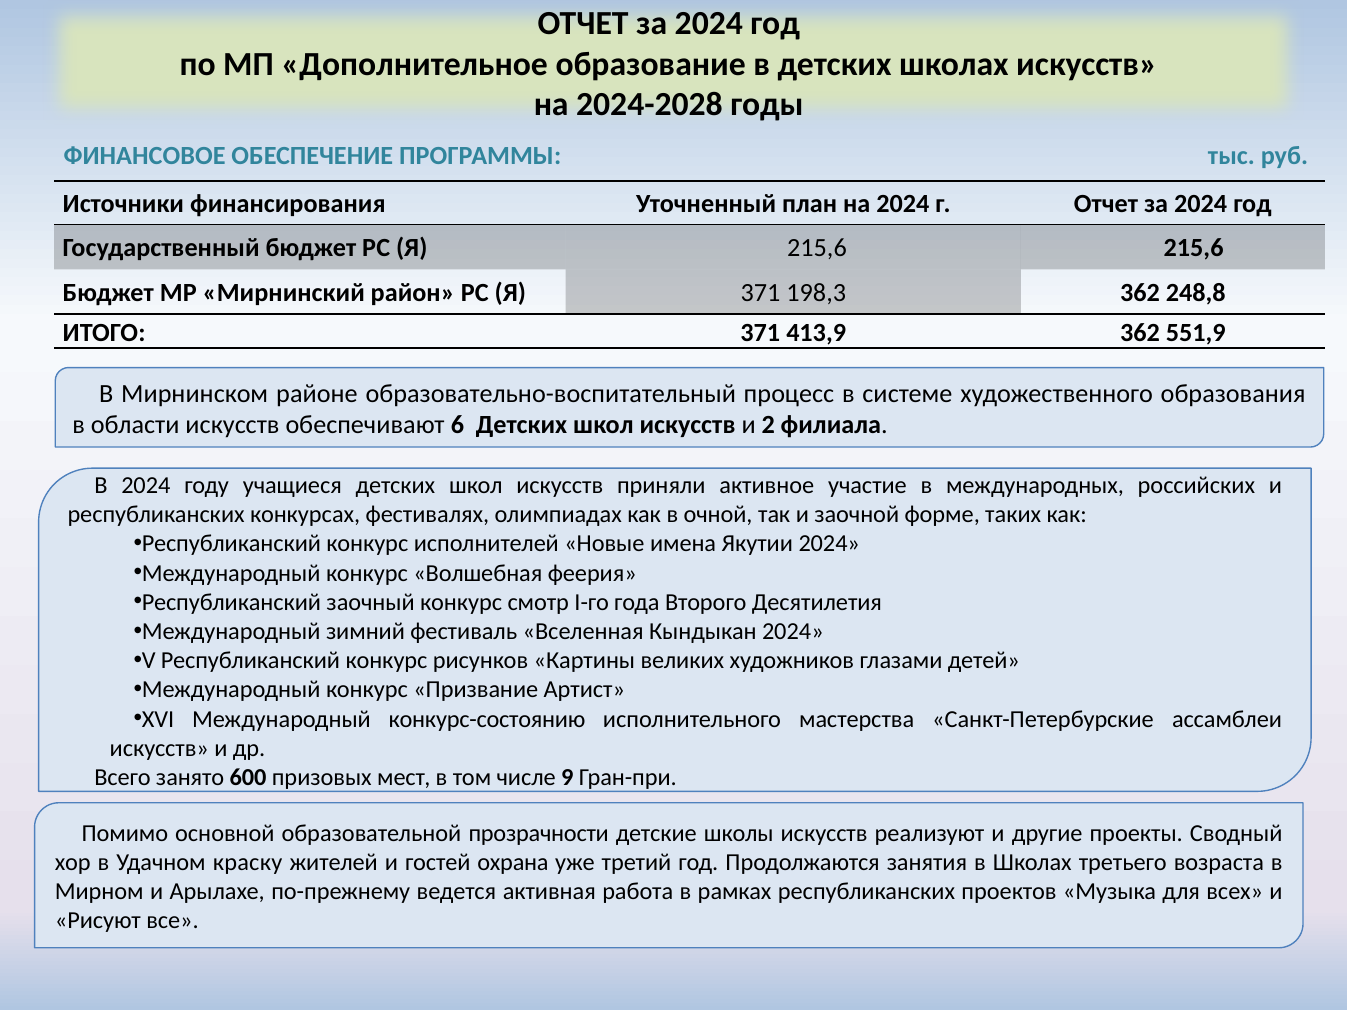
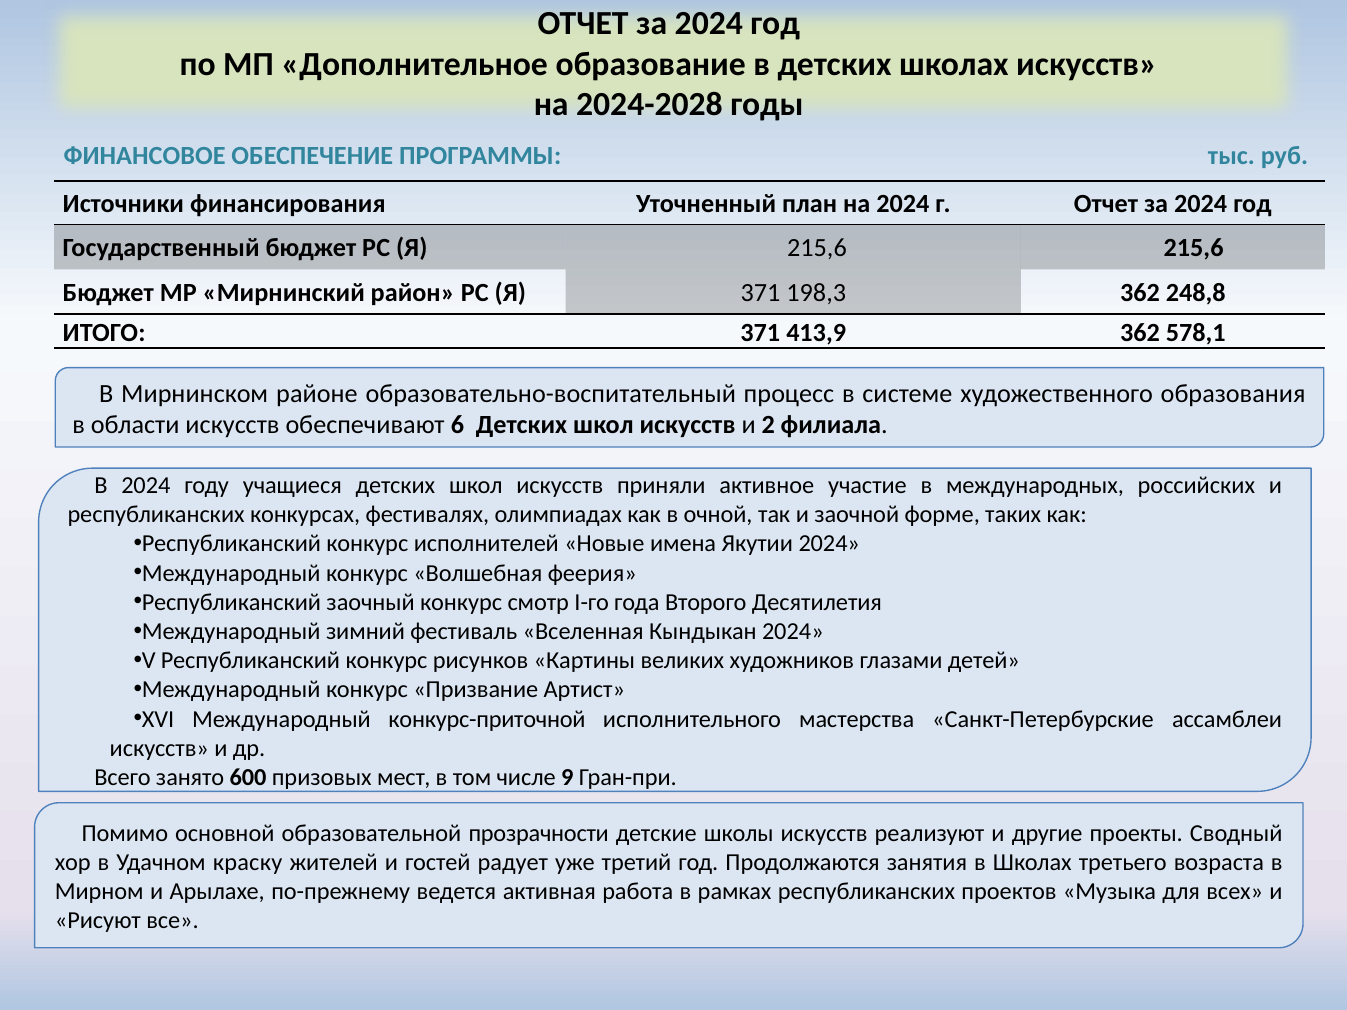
551,9: 551,9 -> 578,1 (1196, 333)
конкурс-состоянию: конкурс-состоянию -> конкурс-приточной (487, 719)
охрана: охрана -> радует (513, 863)
